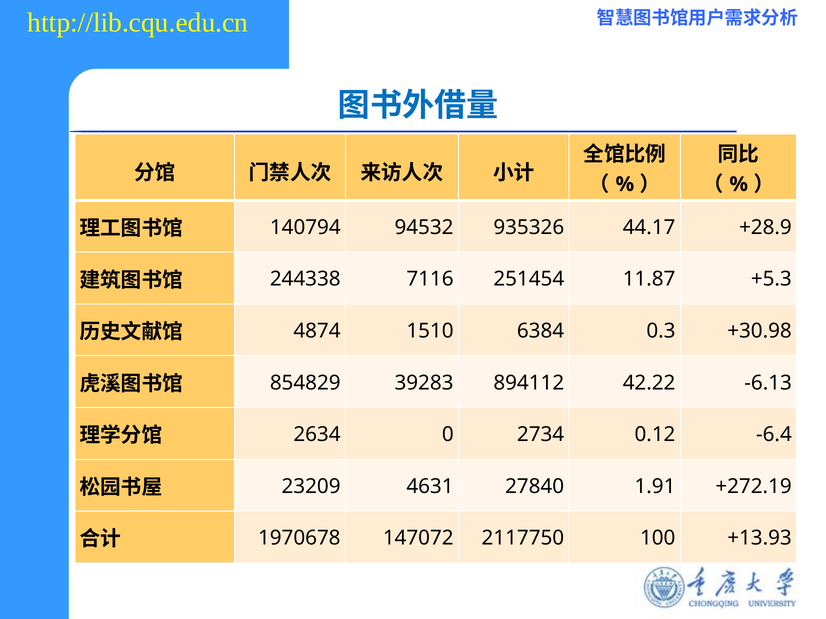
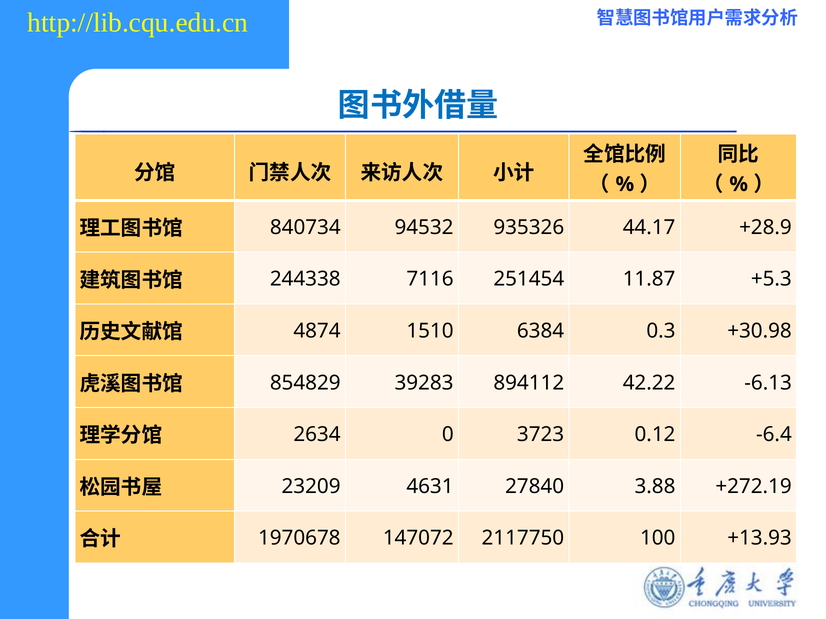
140794: 140794 -> 840734 (305, 228)
2734: 2734 -> 3723 (541, 435)
1.91: 1.91 -> 3.88 (655, 487)
